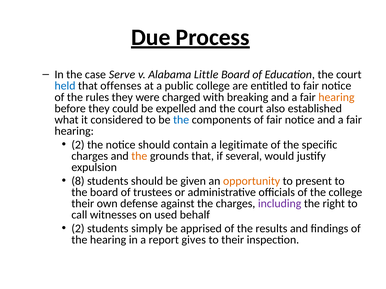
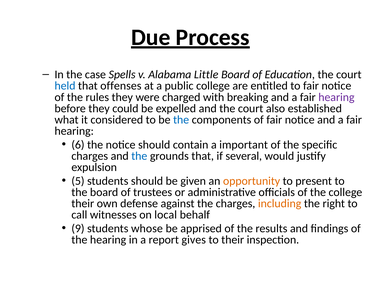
Serve: Serve -> Spells (122, 75)
hearing colour: orange -> purple (336, 97)
2: 2 -> 6 (78, 145)
legitimate: legitimate -> important (244, 145)
the colour: orange -> blue (139, 156)
8: 8 -> 5 (78, 181)
including colour: purple -> orange (280, 204)
used: used -> local (166, 215)
2: 2 -> 9 (78, 229)
simply: simply -> whose (147, 229)
